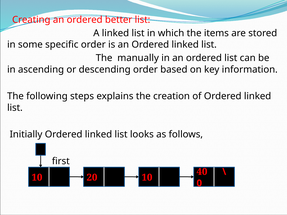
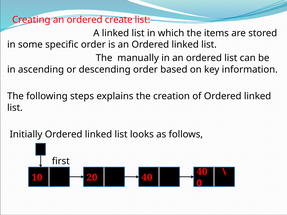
better: better -> create (119, 20)
20 10: 10 -> 40 (147, 178)
